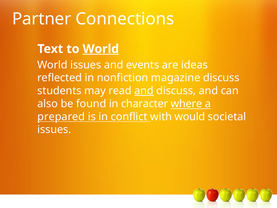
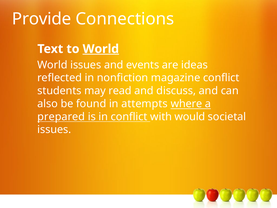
Partner: Partner -> Provide (42, 19)
magazine discuss: discuss -> conflict (221, 78)
and underline: present -> none (144, 91)
character: character -> attempts (144, 104)
